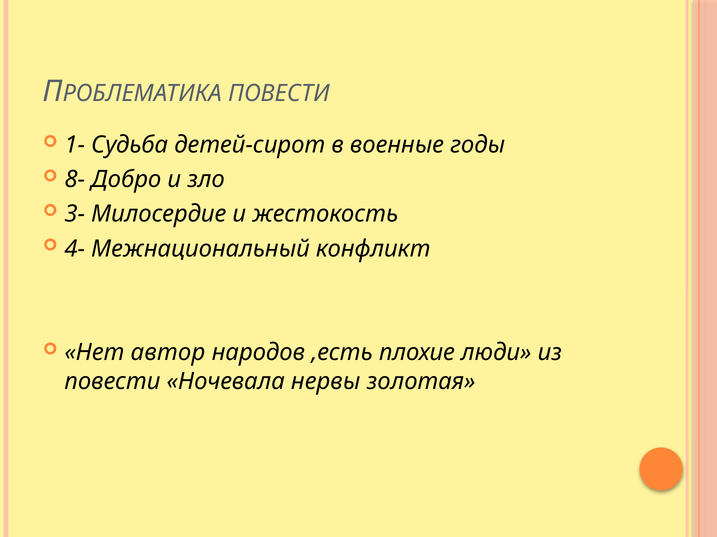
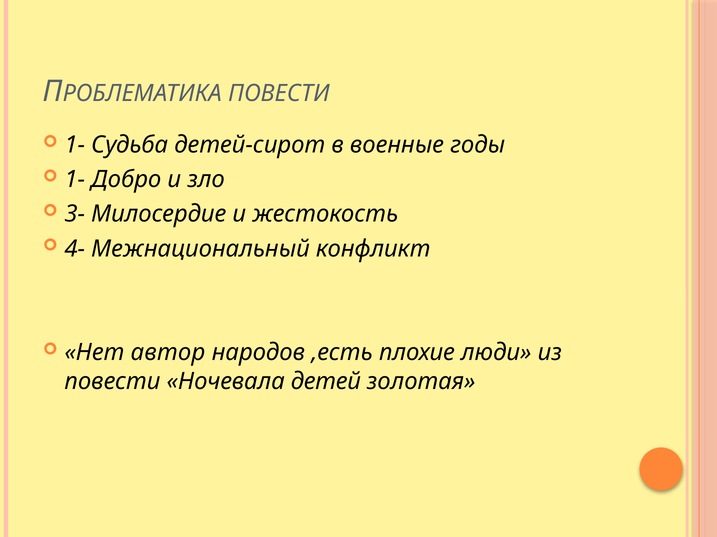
8-: 8- -> 1- (75, 180)
нервы: нервы -> детей (326, 382)
